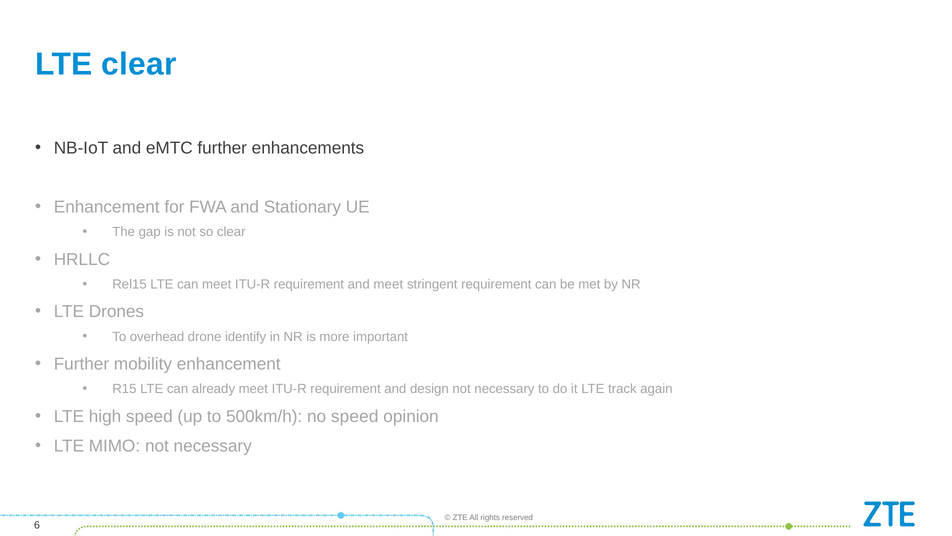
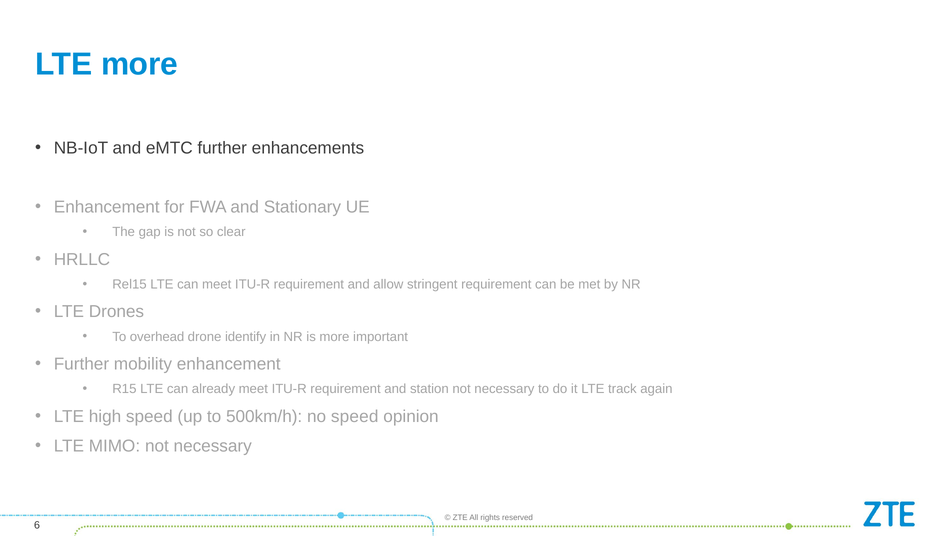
LTE clear: clear -> more (139, 64)
and meet: meet -> allow (388, 284)
design: design -> station (429, 389)
